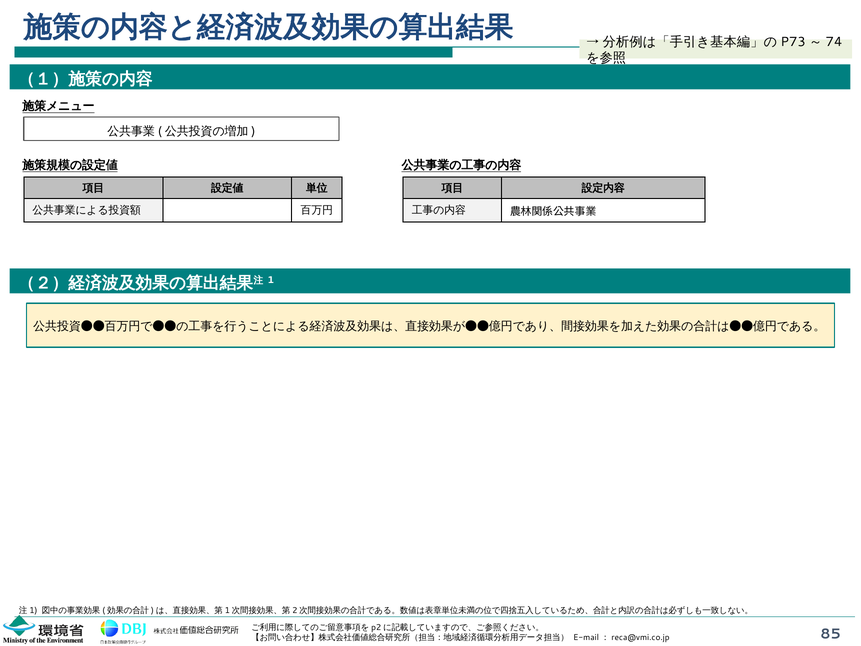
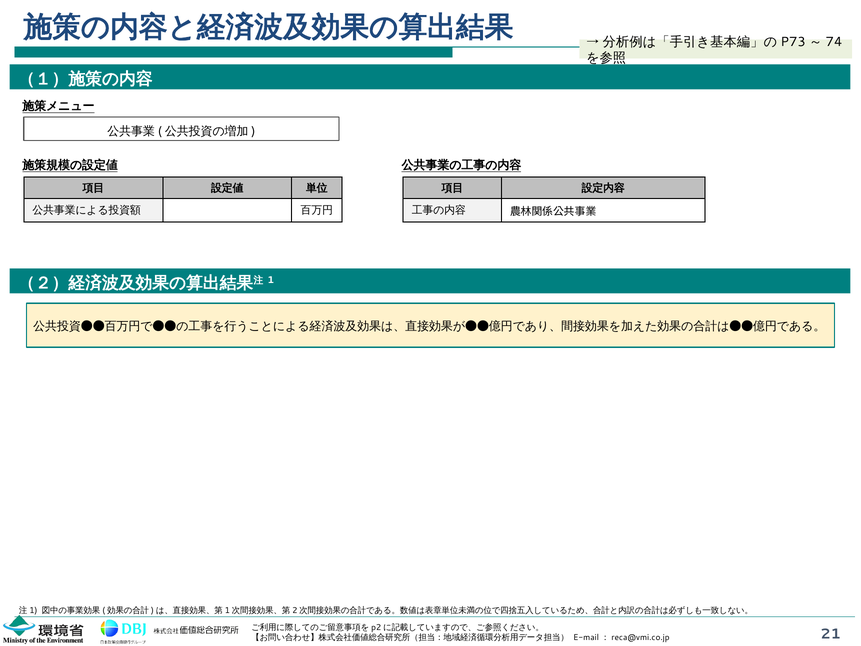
85: 85 -> 21 (831, 634)
